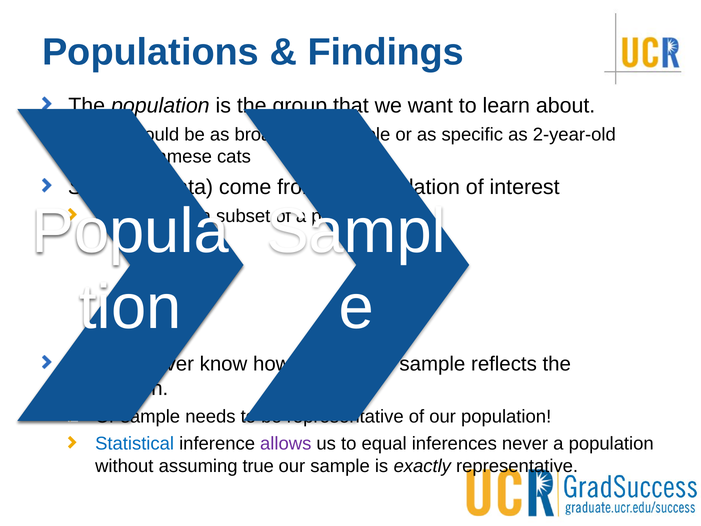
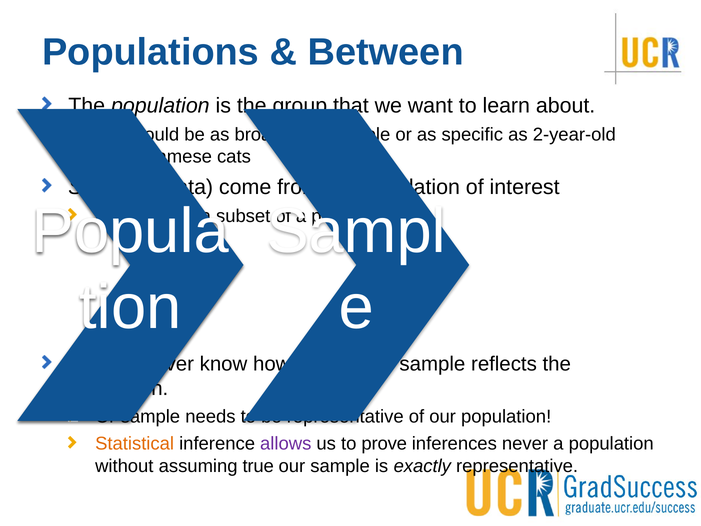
Findings: Findings -> Between (386, 52)
Statistical colour: blue -> orange (135, 444)
equal: equal -> prove (384, 444)
